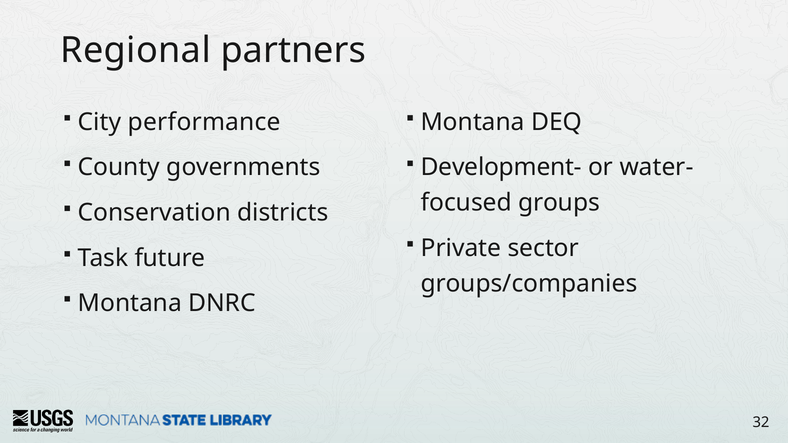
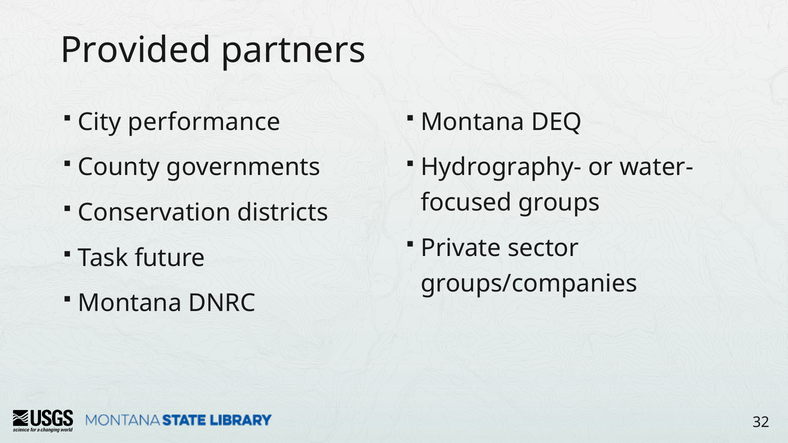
Regional: Regional -> Provided (136, 50)
Development-: Development- -> Hydrography- (501, 167)
